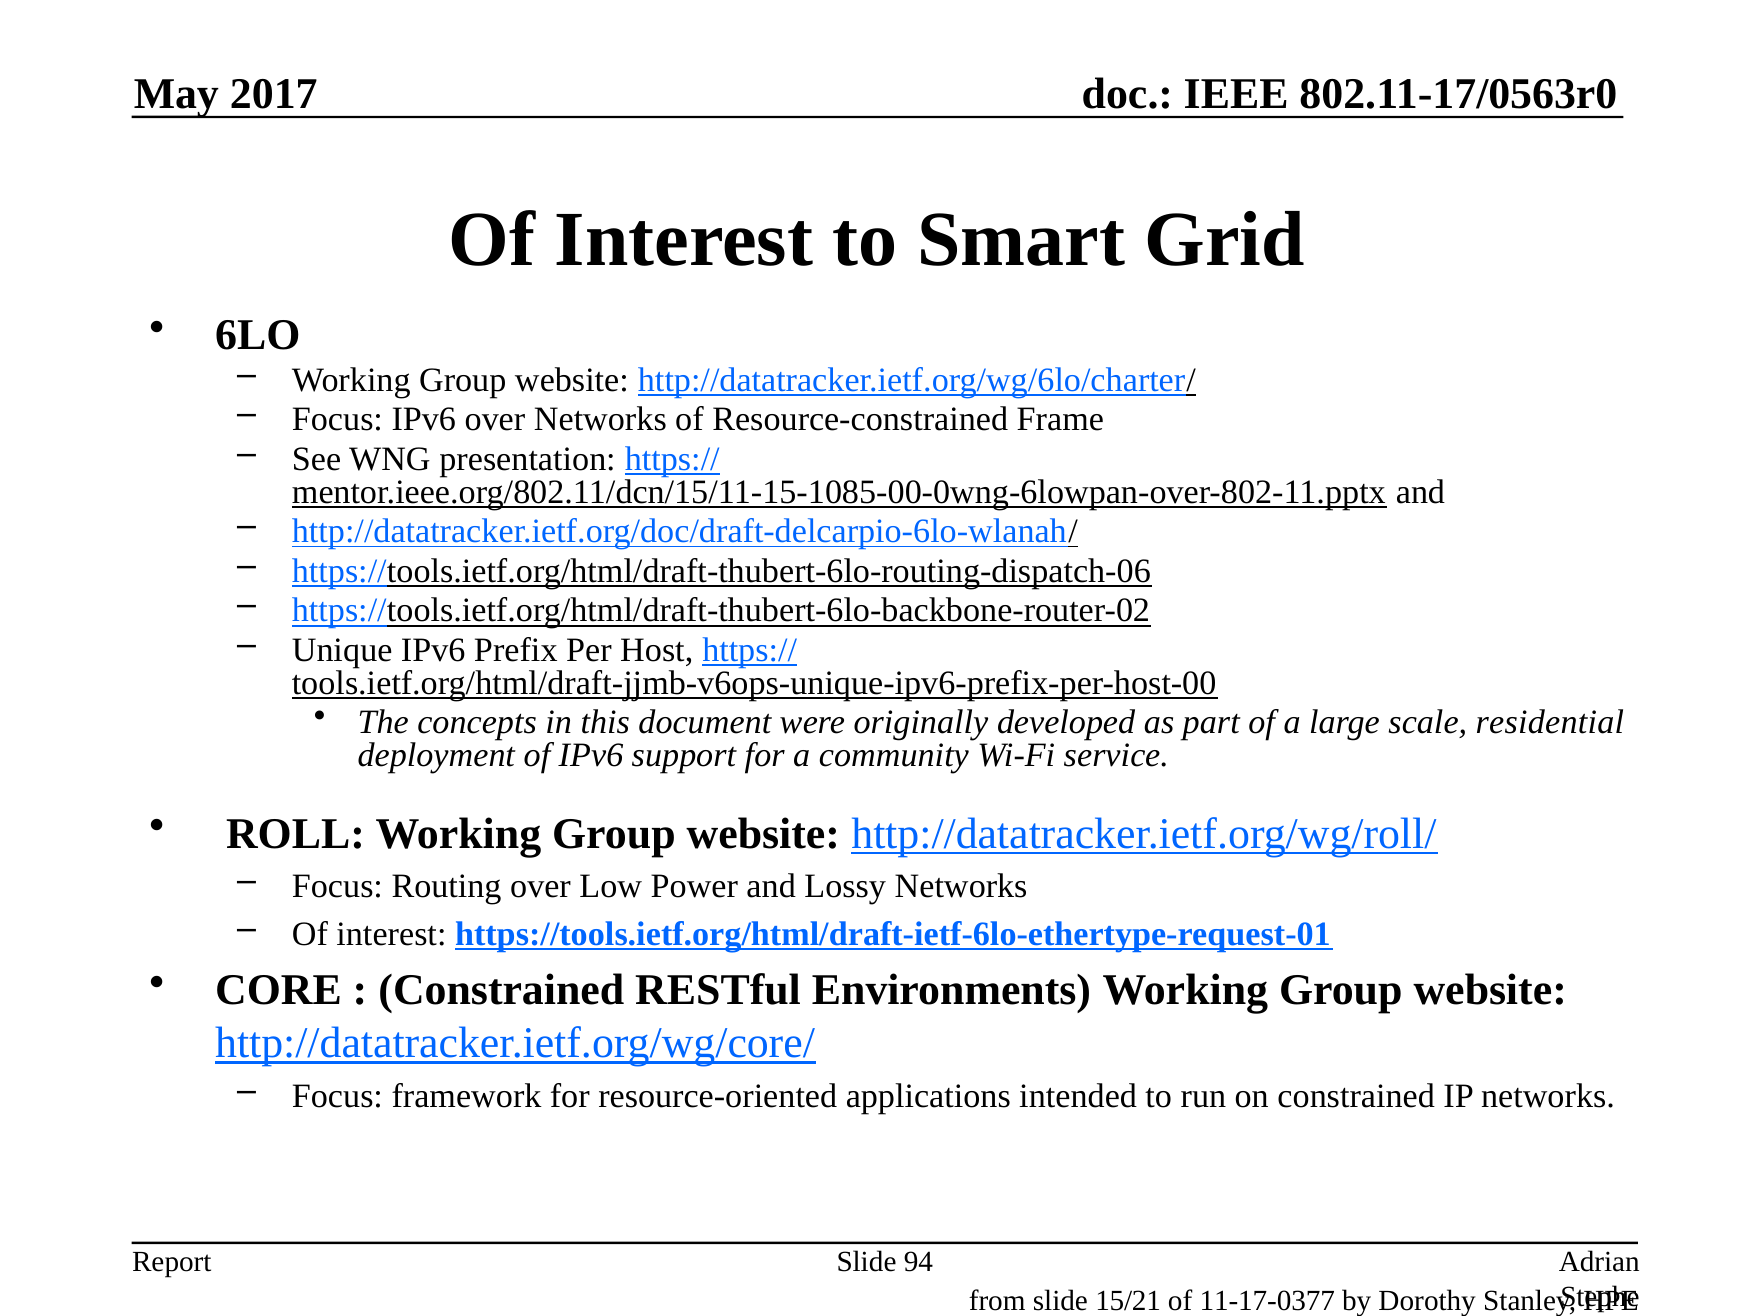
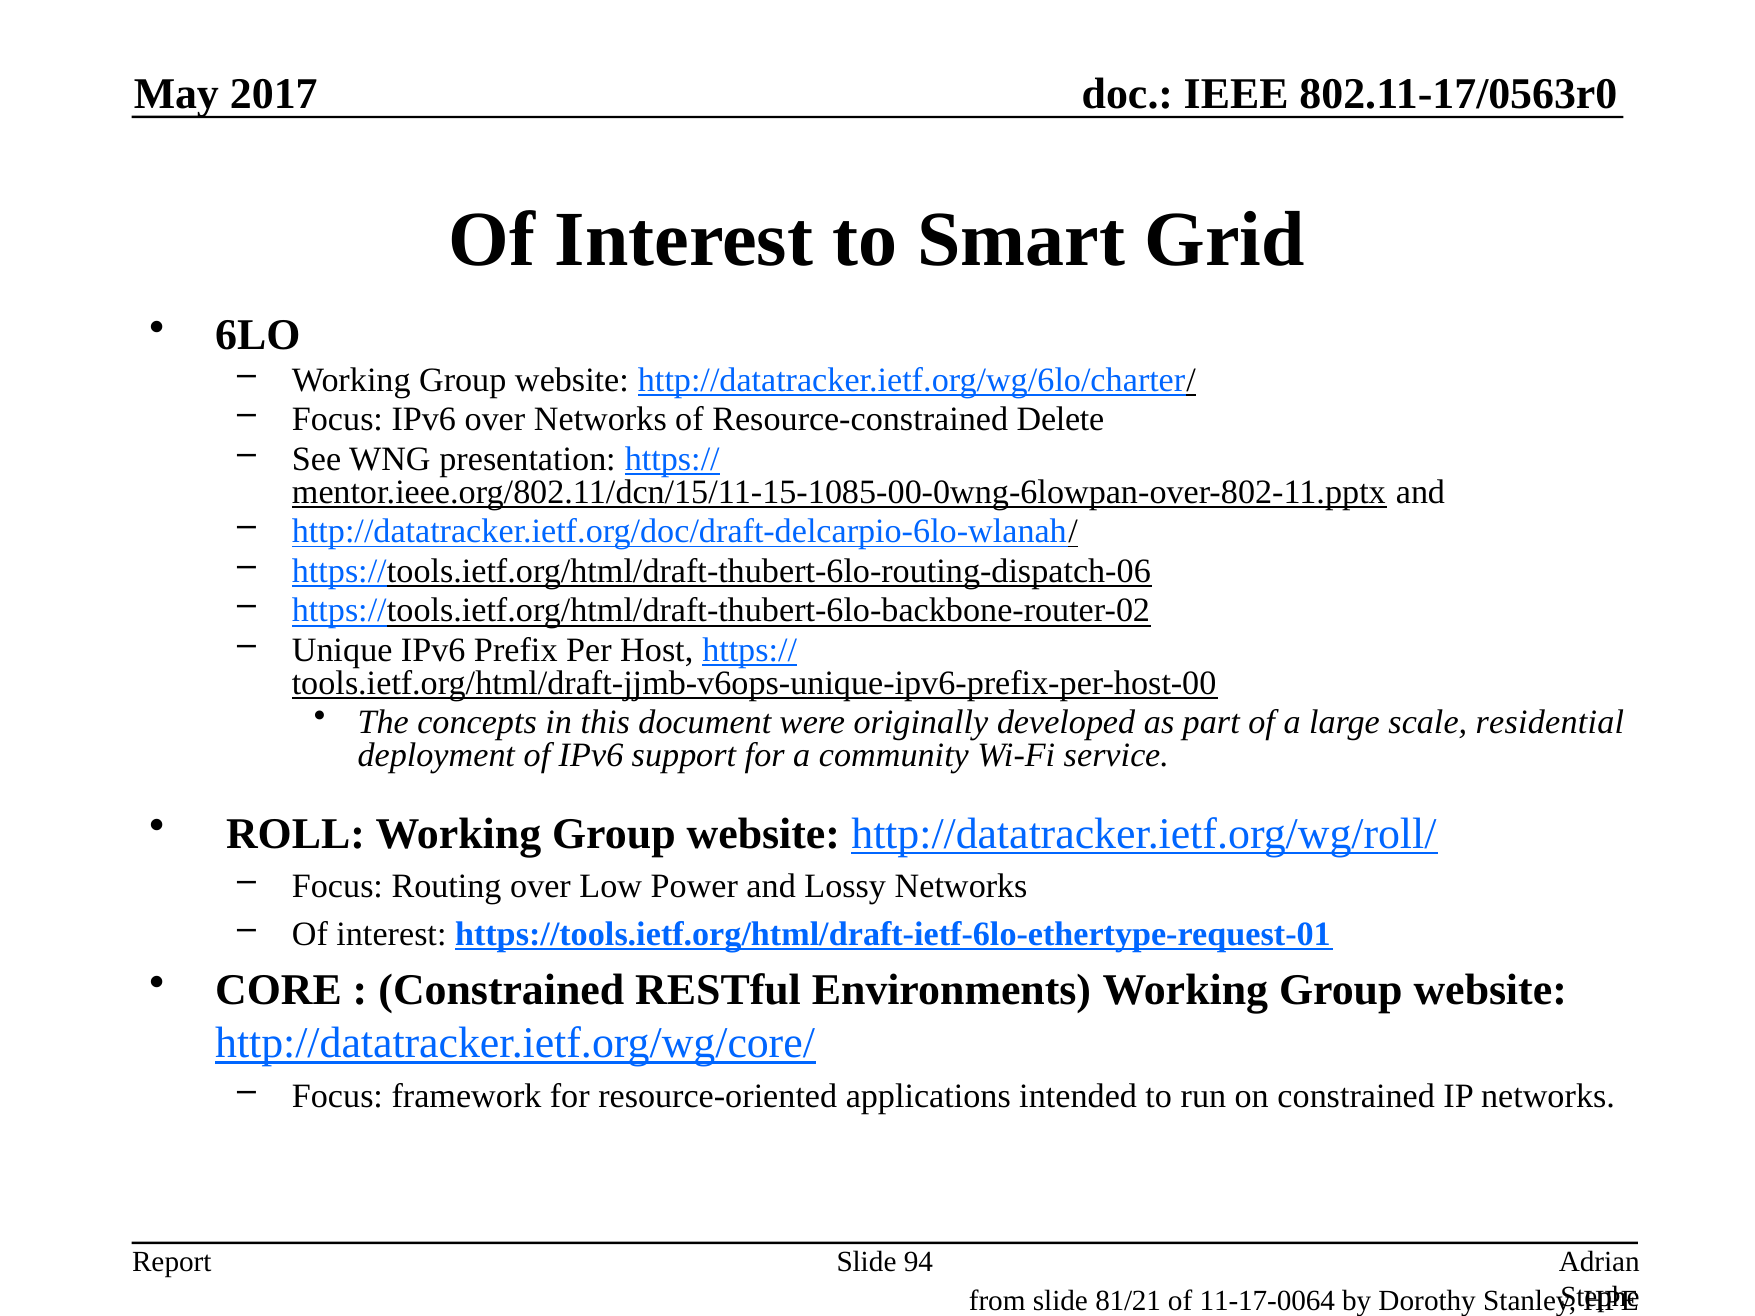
Frame: Frame -> Delete (1060, 420)
15/21: 15/21 -> 81/21 (1128, 1301)
11-17-0377: 11-17-0377 -> 11-17-0064 (1267, 1301)
